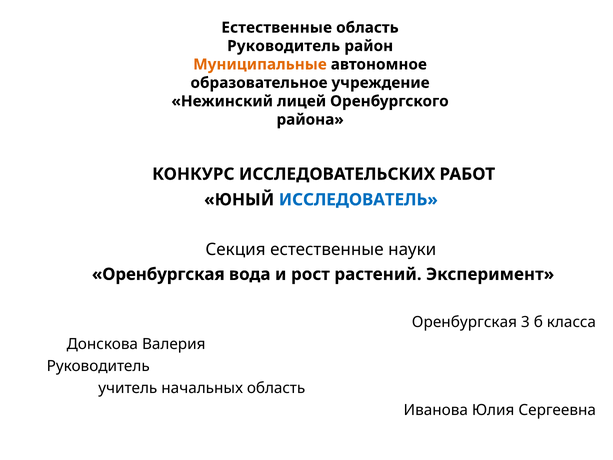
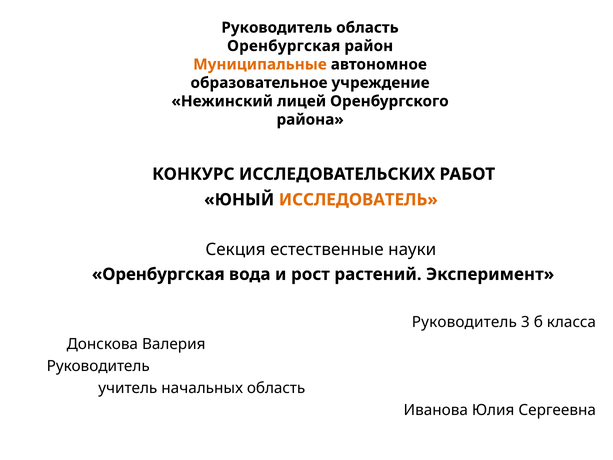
Естественные: Естественные -> Руководитель (277, 28)
Руководитель: Руководитель -> Оренбургская (284, 46)
ИССЛЕДОВАТЕЛЬ colour: blue -> orange (358, 200)
Оренбургская: Оренбургская -> Руководитель (464, 322)
